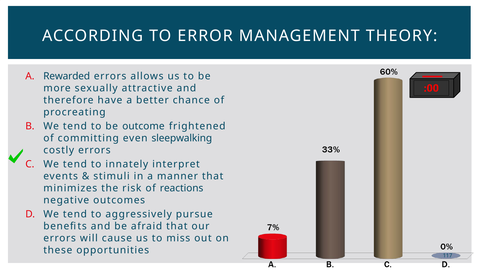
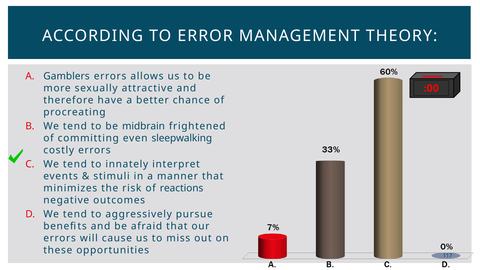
Rewarded: Rewarded -> Gamblers (67, 76)
outcome: outcome -> midbrain (143, 126)
